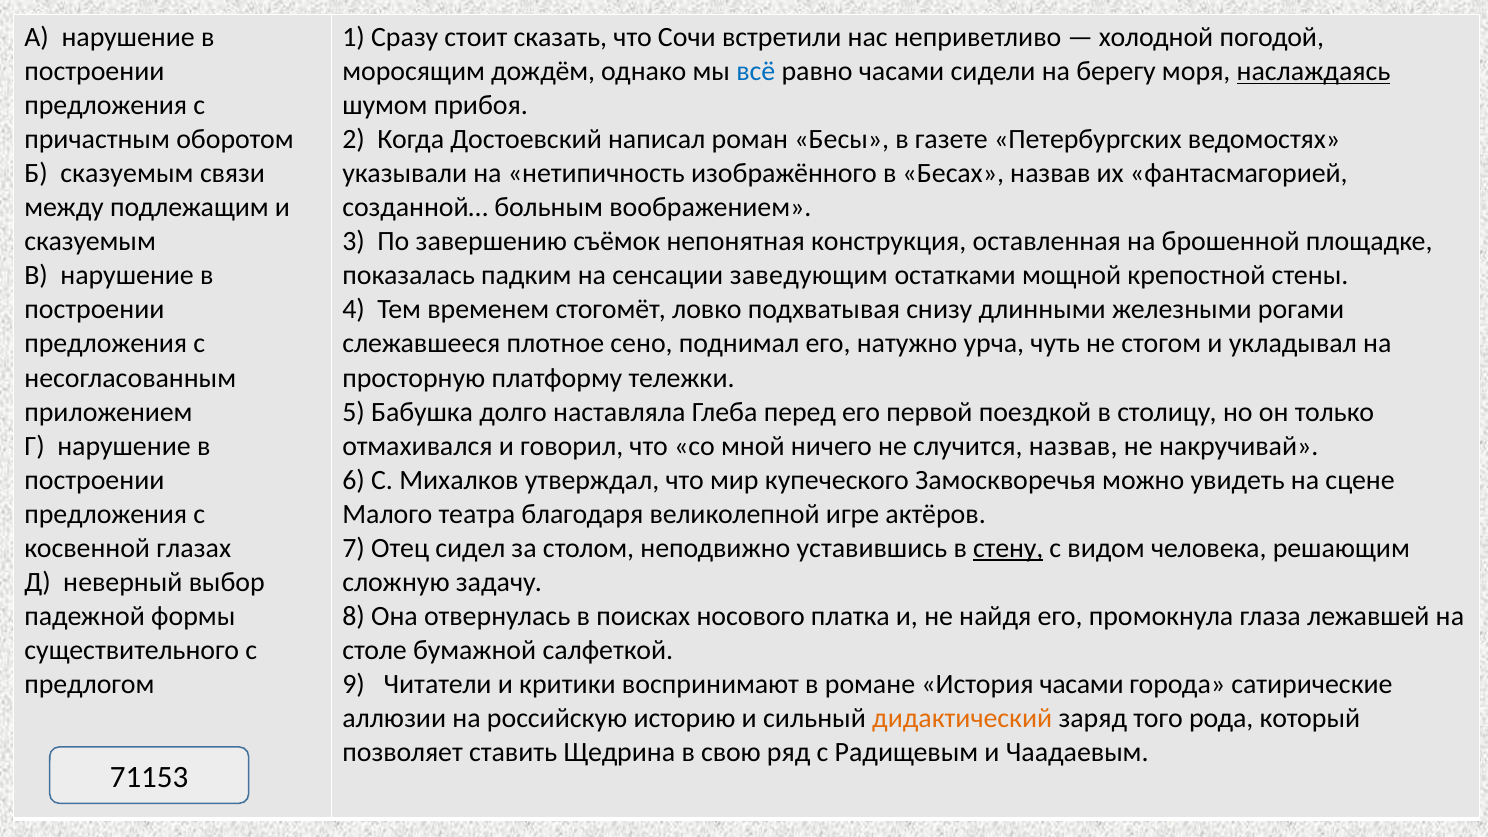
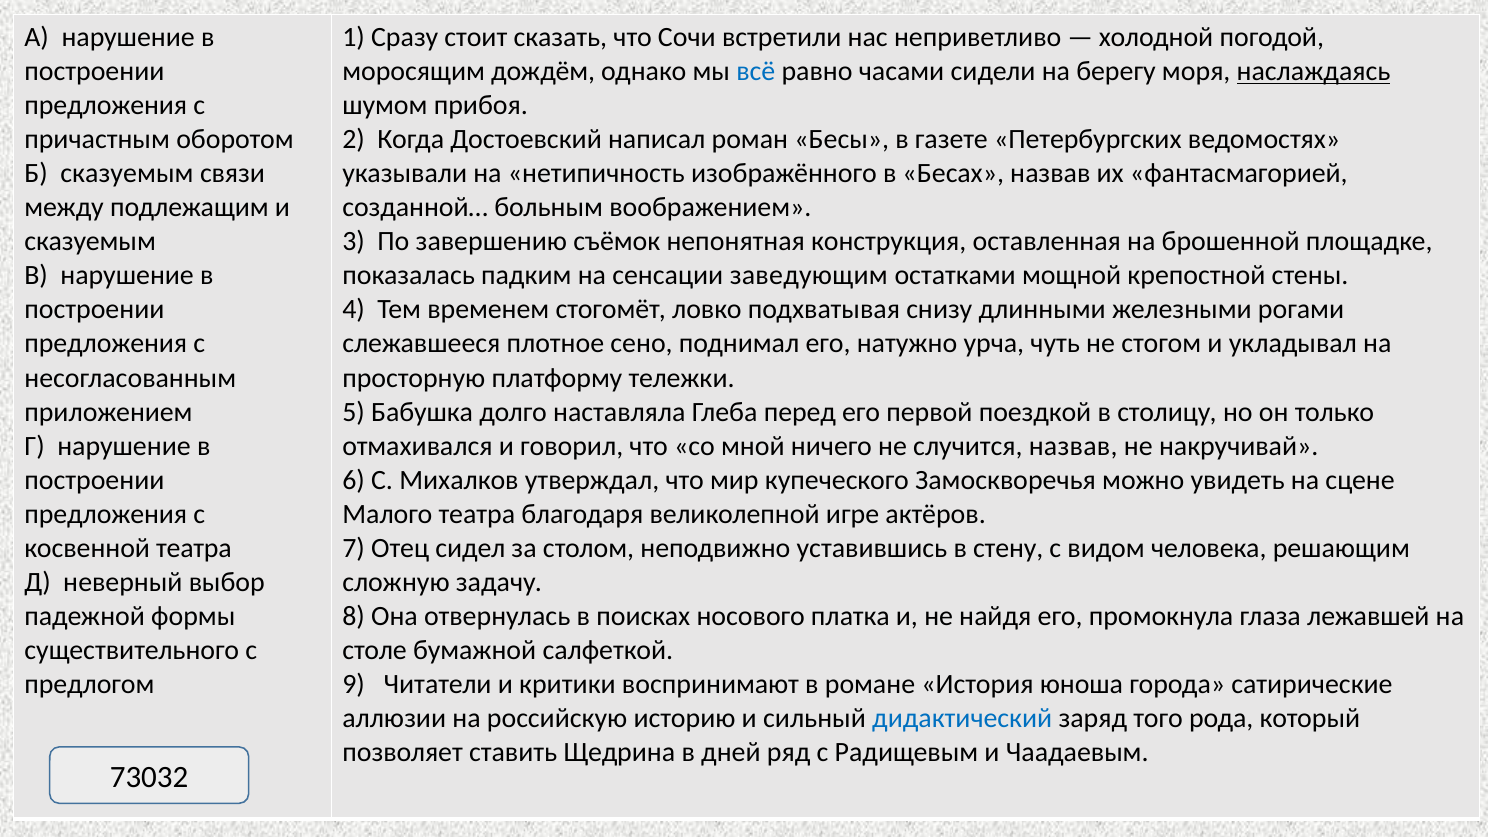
косвенной глазах: глазах -> театра (194, 548)
стену underline: present -> none (1008, 548)
История часами: часами -> юноша (1081, 684)
дидактический colour: orange -> blue (962, 718)
свою: свою -> дней (731, 752)
71153: 71153 -> 73032 (149, 777)
